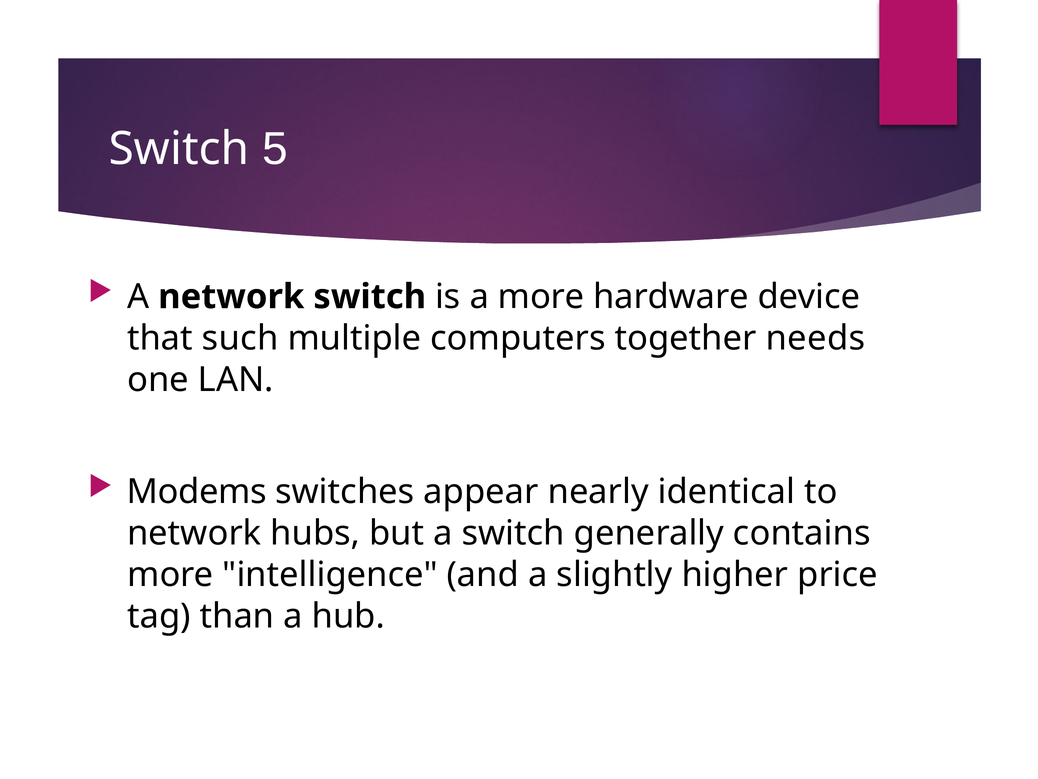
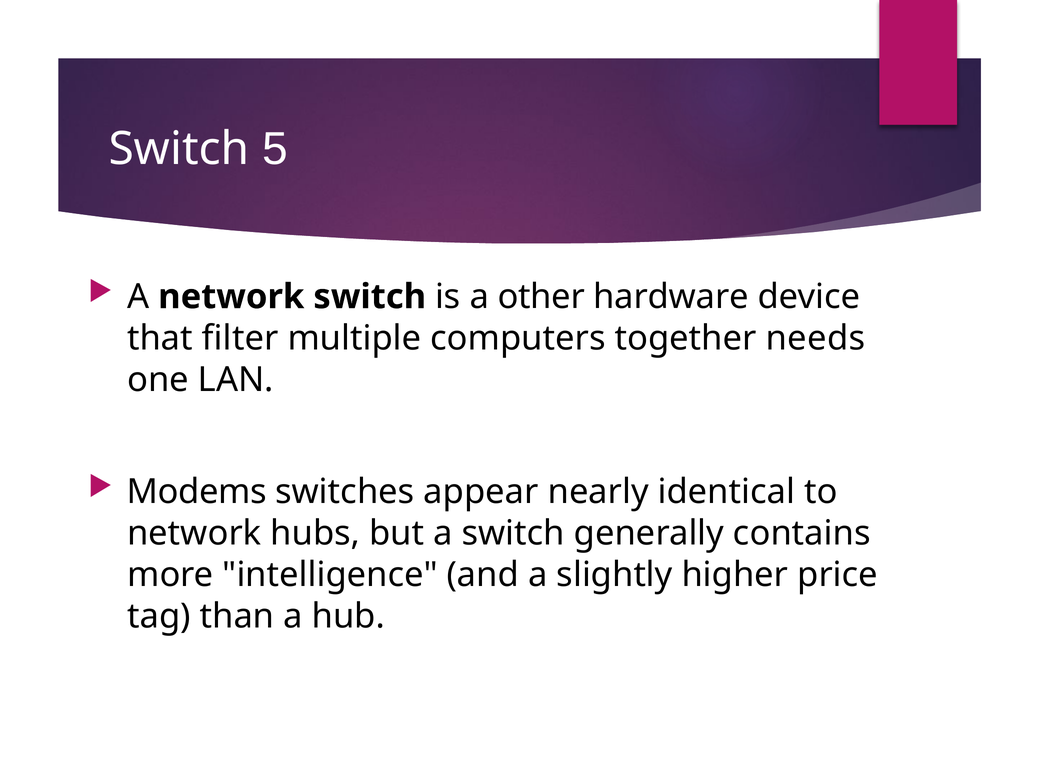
a more: more -> other (541, 297)
such: such -> filter (240, 338)
